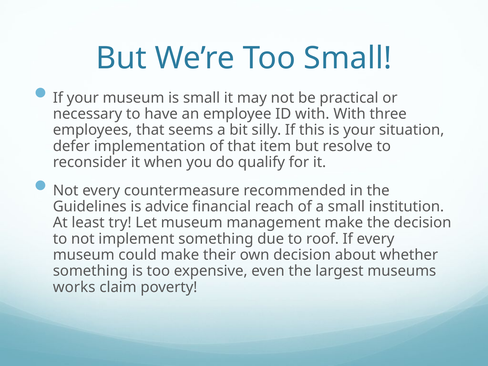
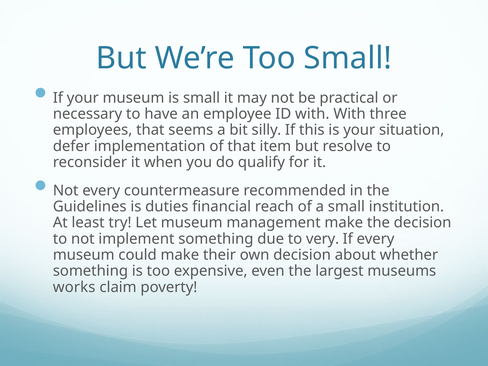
advice: advice -> duties (167, 207)
roof: roof -> very (323, 239)
